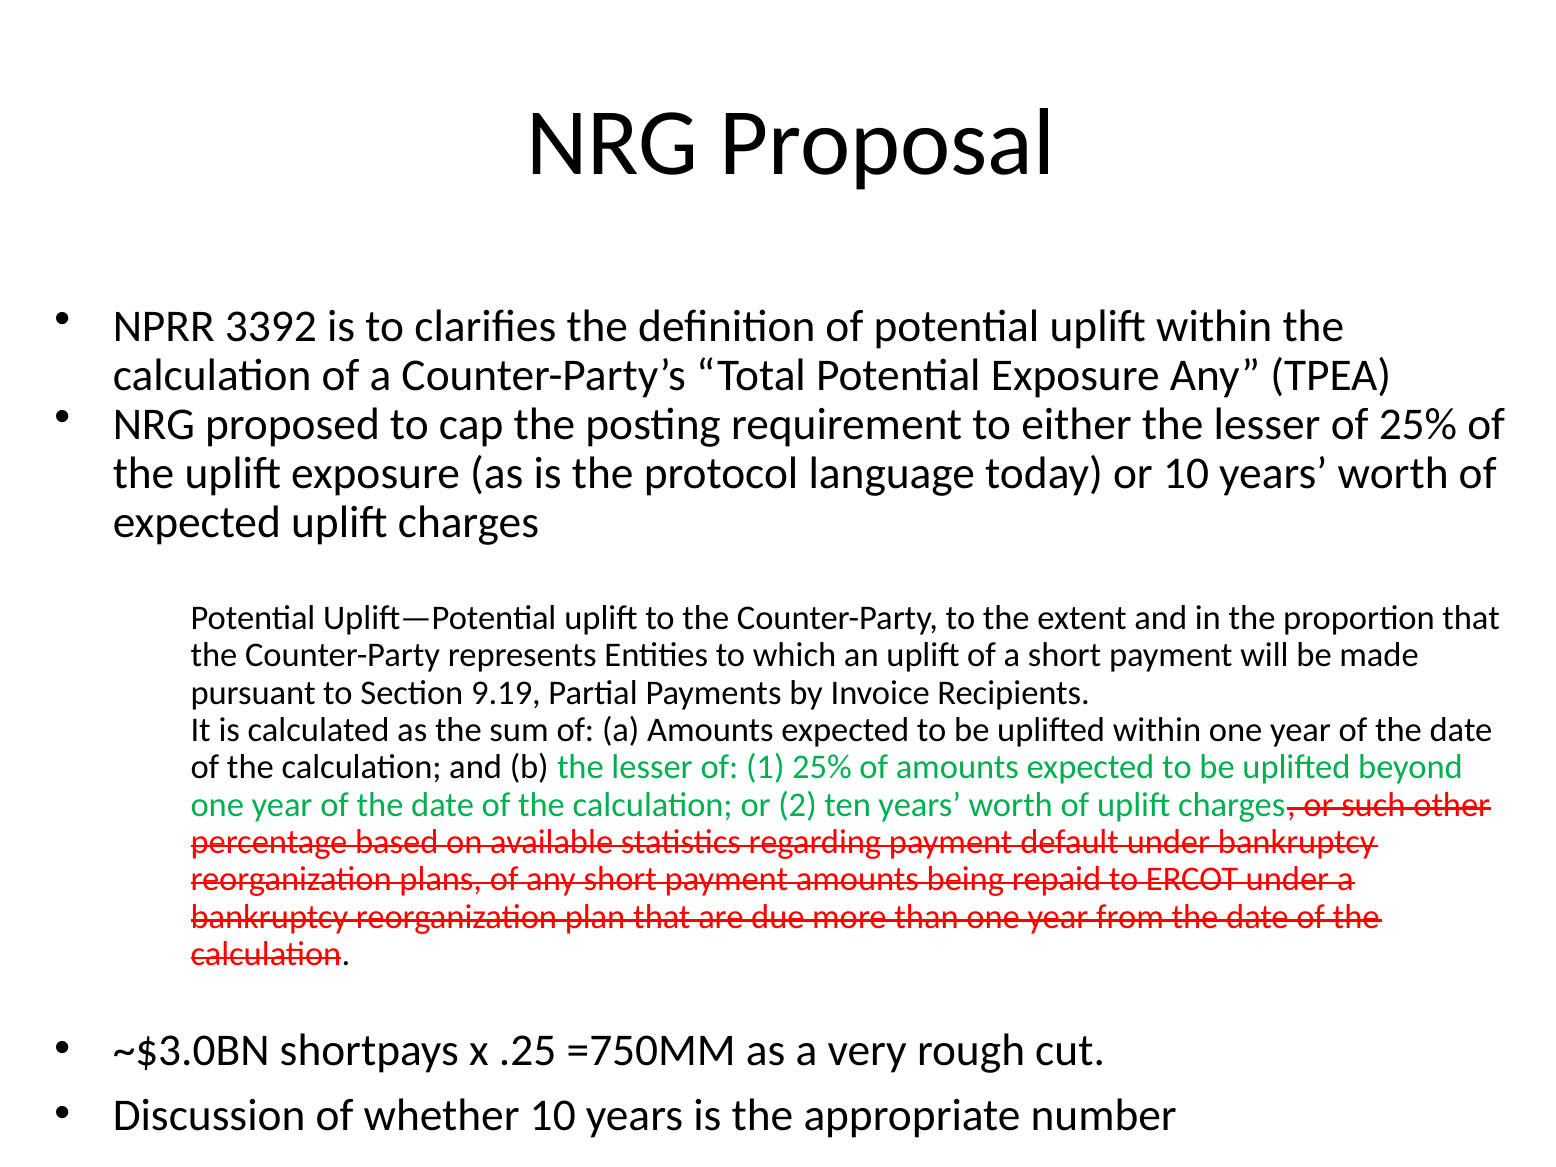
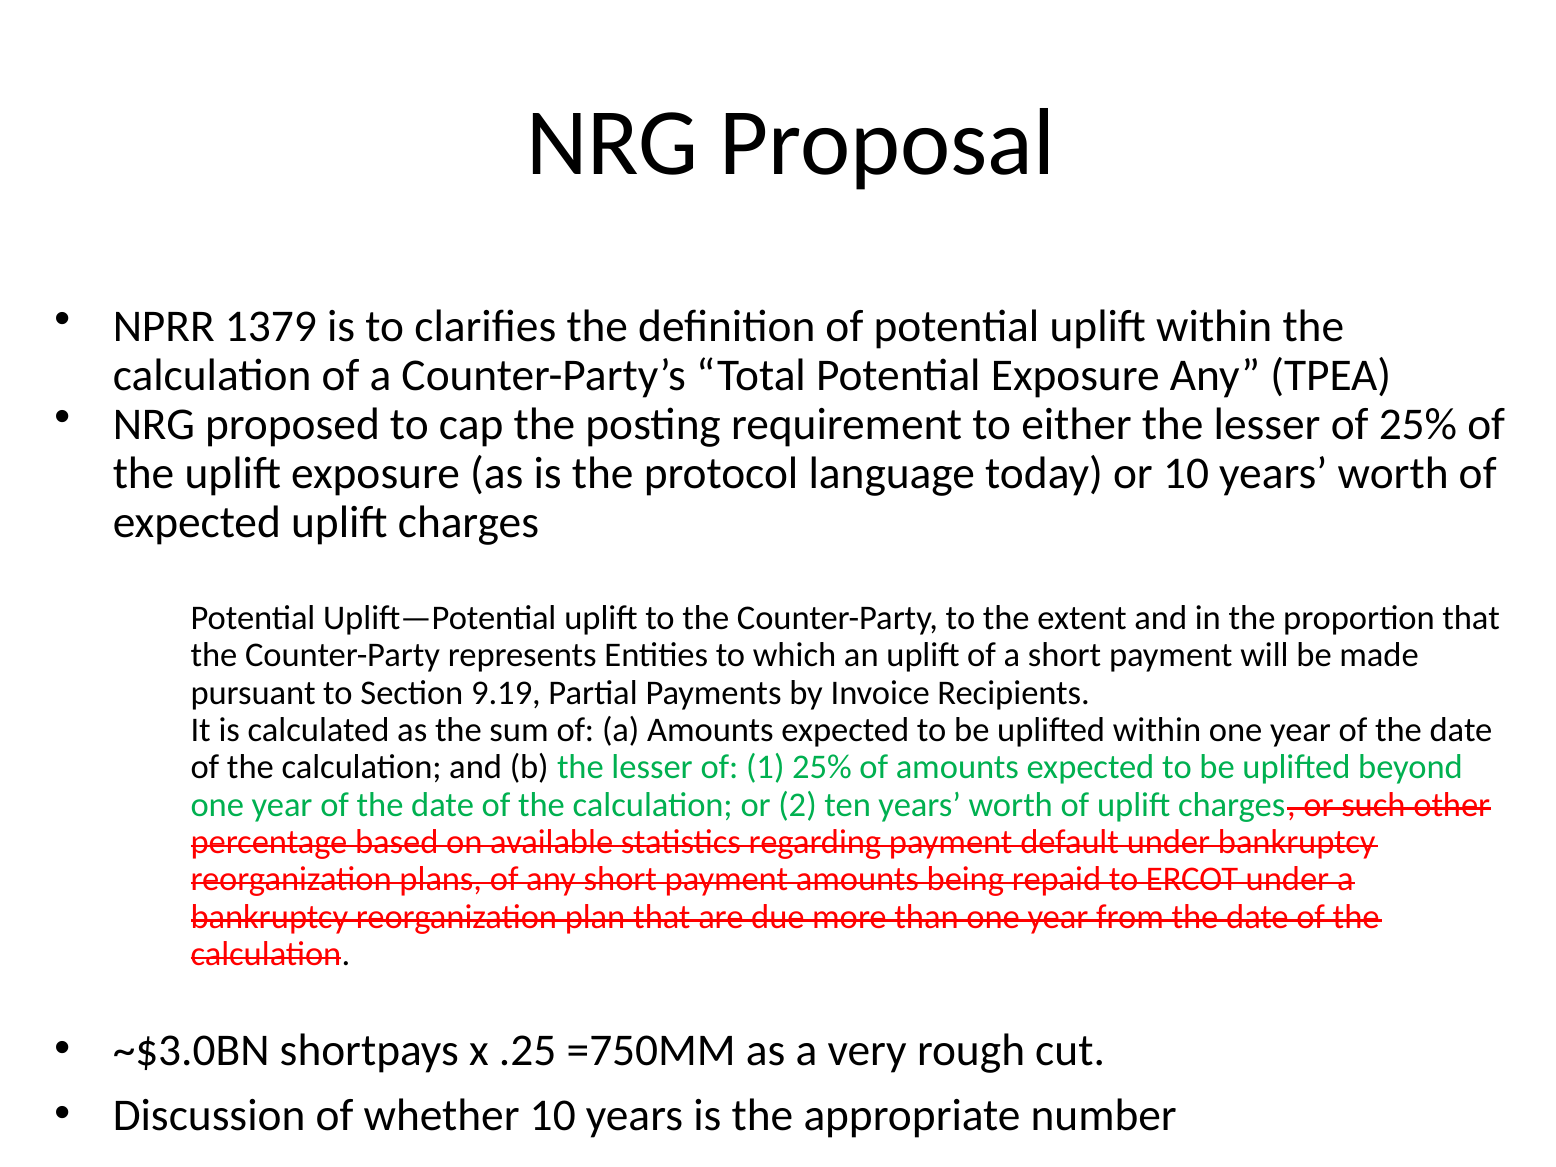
3392: 3392 -> 1379 (271, 326)
